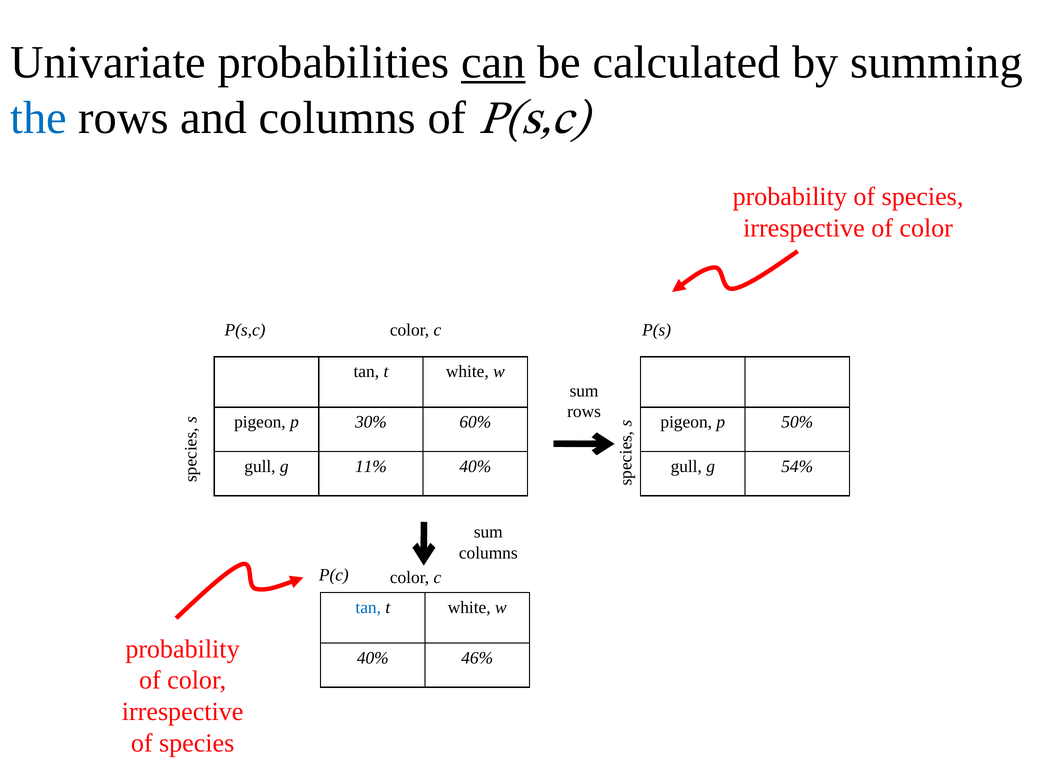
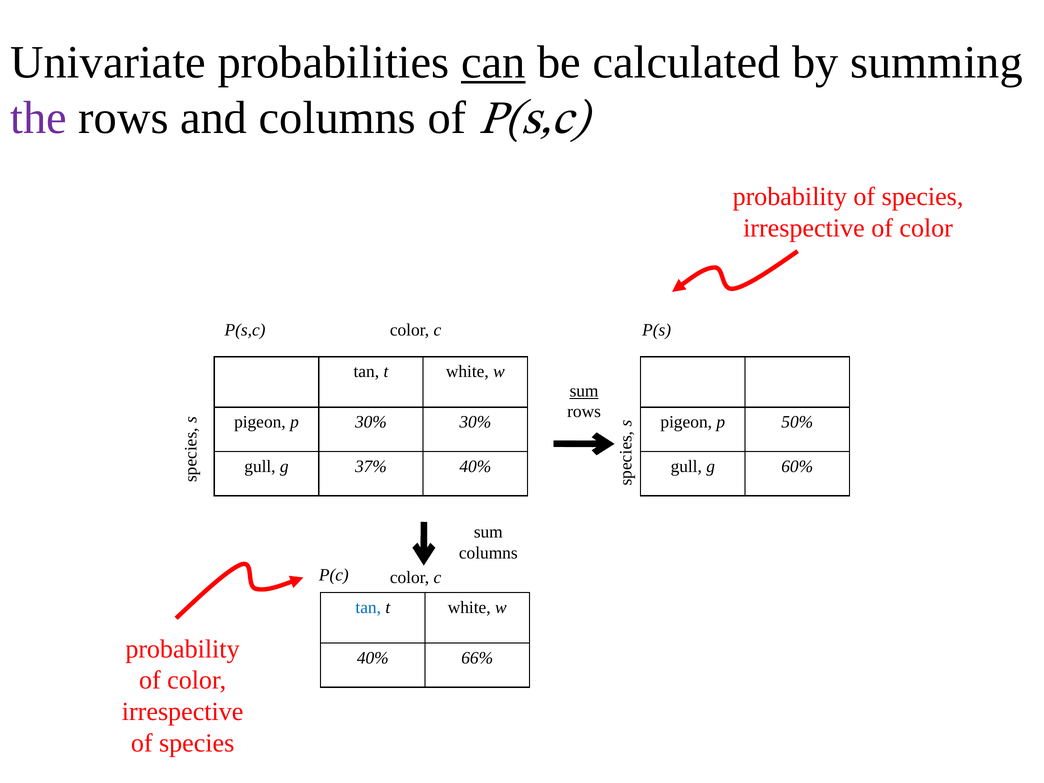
the colour: blue -> purple (39, 118)
sum underline: none -> present (584, 391)
30% 60%: 60% -> 30% (475, 422)
11%: 11% -> 37% (371, 467)
54%: 54% -> 60% (797, 467)
46%: 46% -> 66% (477, 658)
